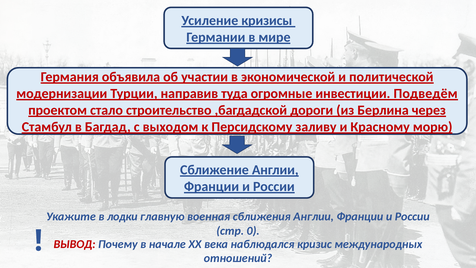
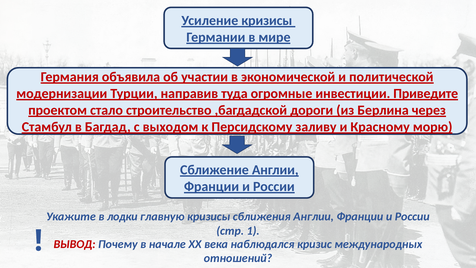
Подведём: Подведём -> Приведите (426, 93)
главную военная: военная -> кризисы (209, 216)
0: 0 -> 1 (253, 231)
